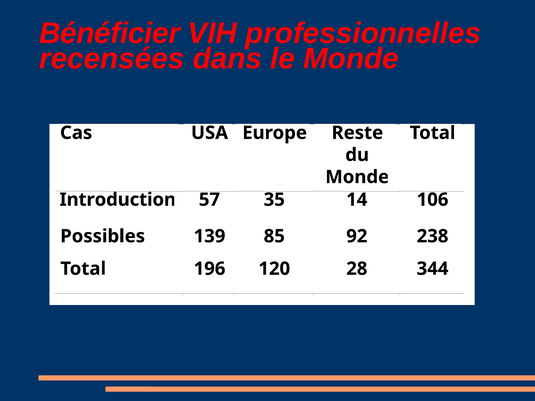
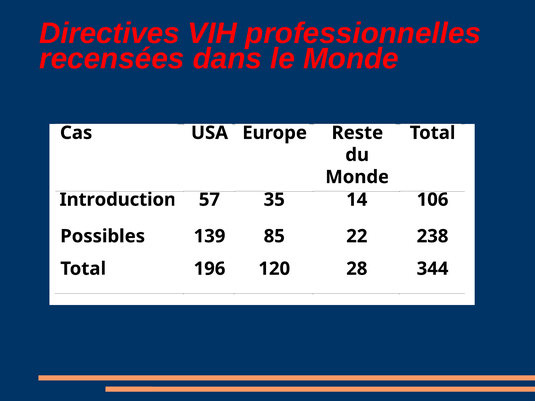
Bénéficier: Bénéficier -> Directives (109, 33)
92: 92 -> 22 (357, 236)
